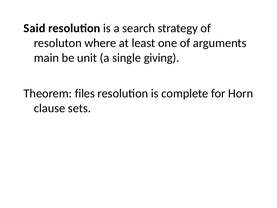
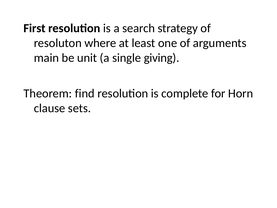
Said: Said -> First (35, 28)
files: files -> find (85, 93)
